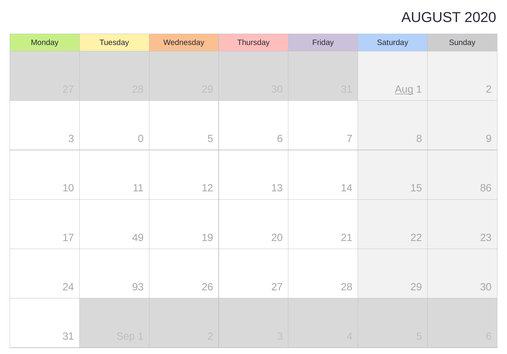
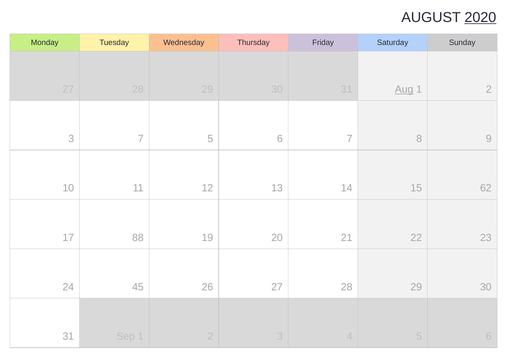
2020 underline: none -> present (480, 17)
3 0: 0 -> 7 (141, 139)
86: 86 -> 62 (486, 188)
49: 49 -> 88 (138, 238)
93: 93 -> 45 (138, 287)
